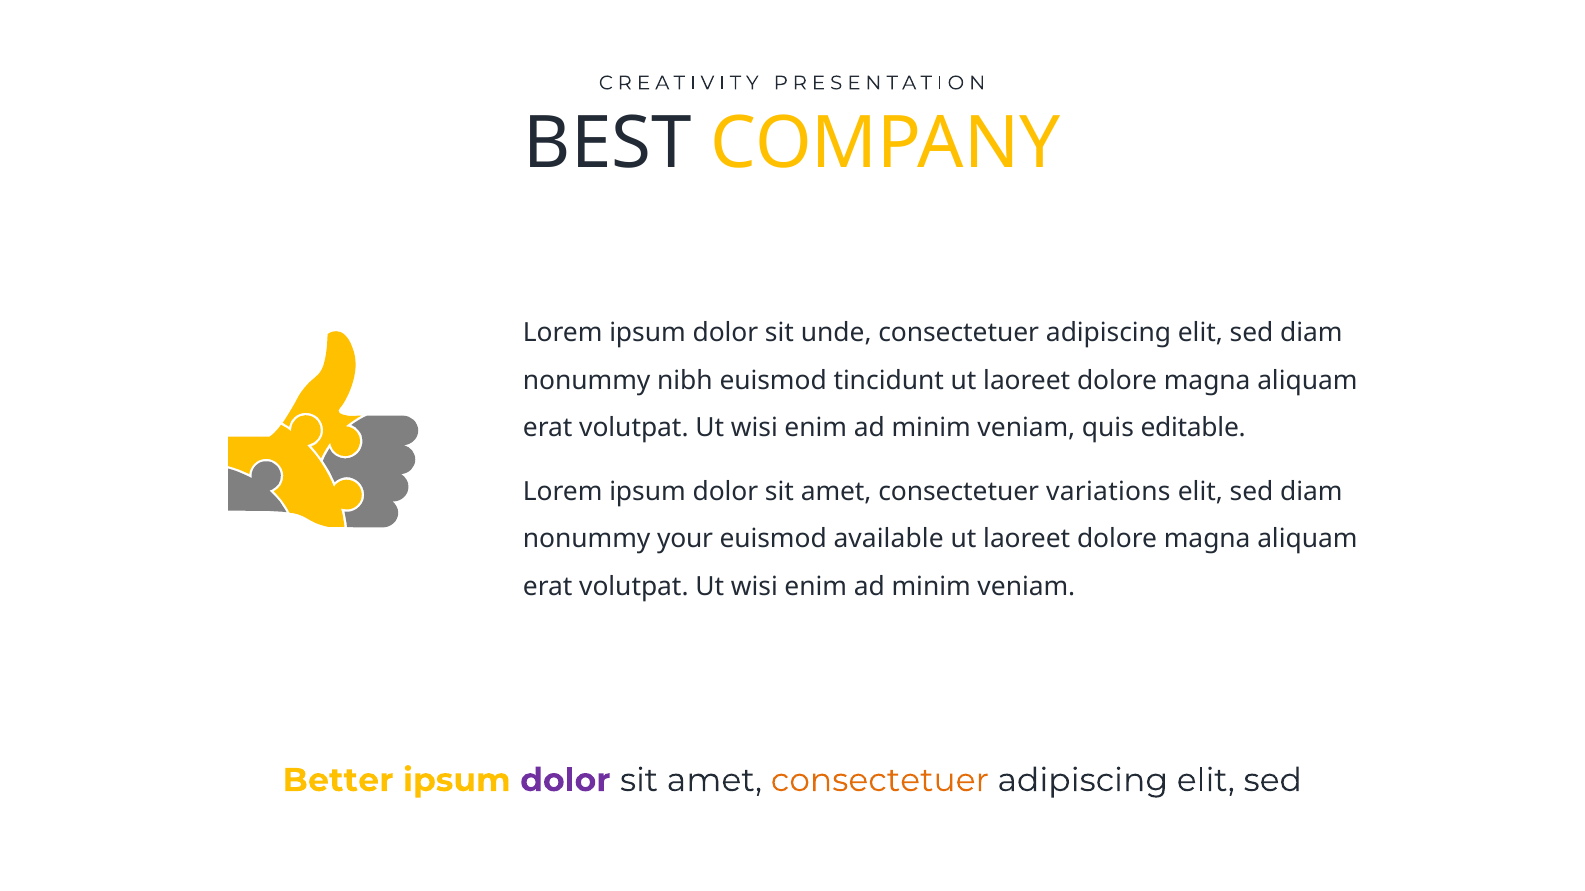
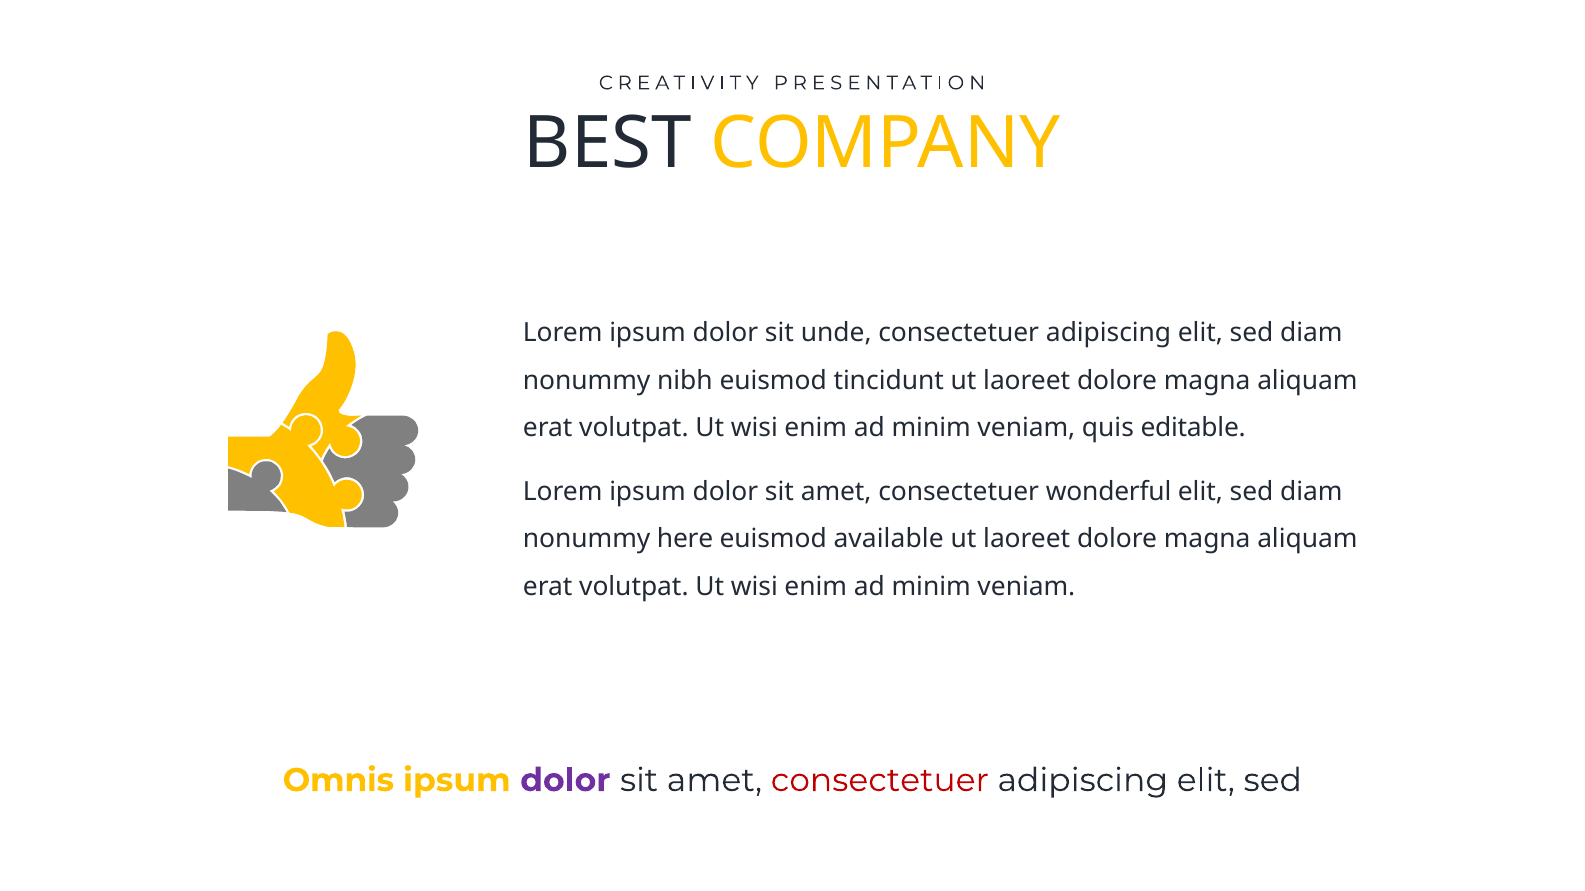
variations: variations -> wonderful (1109, 492)
your: your -> here (685, 540)
Better: Better -> Omnis (338, 781)
consectetuer colour: orange -> red (880, 781)
